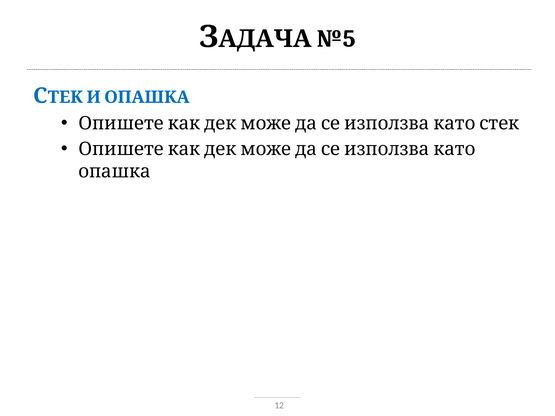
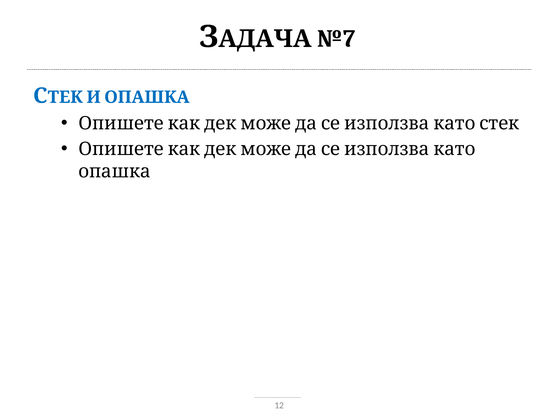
№5: №5 -> №7 (336, 39)
